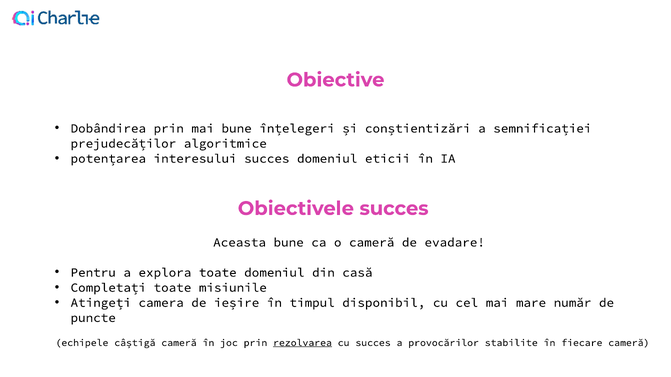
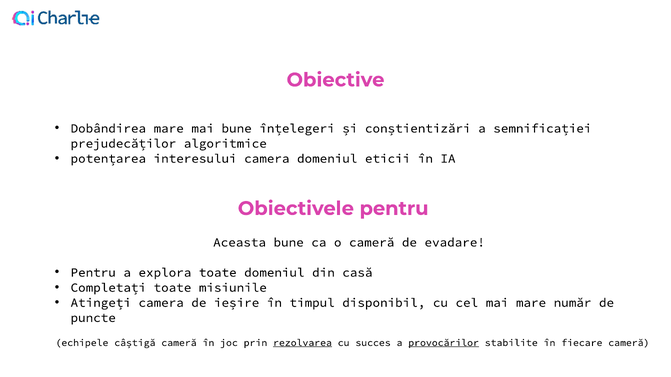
Dobândirea prin: prin -> mare (169, 129)
interesului succes: succes -> camera (267, 159)
Obiectivele succes: succes -> pentru (394, 209)
provocărilor underline: none -> present (444, 343)
